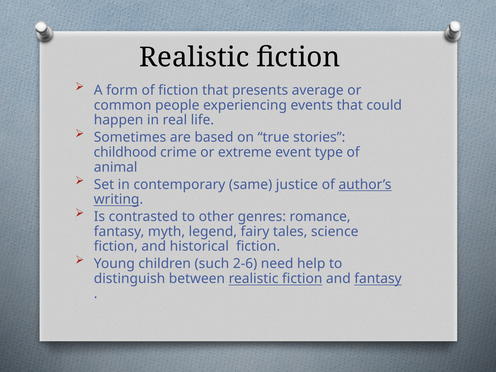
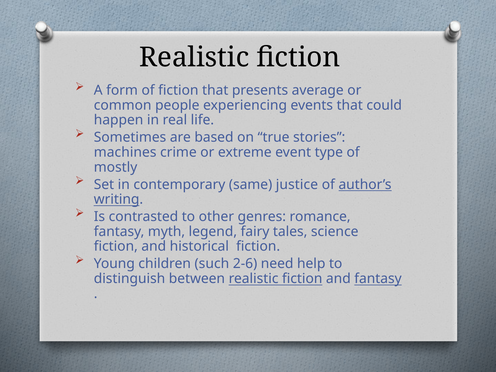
childhood: childhood -> machines (125, 152)
animal: animal -> mostly (116, 167)
